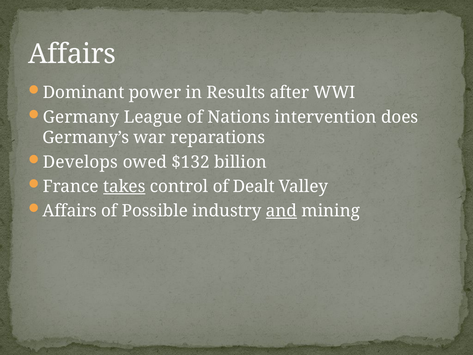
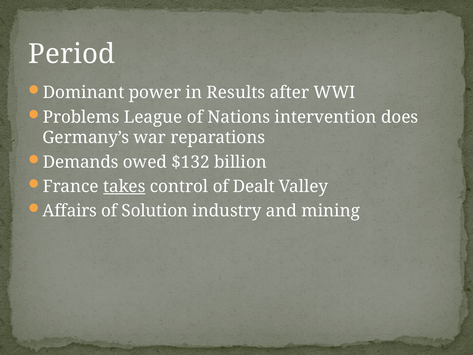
Affairs: Affairs -> Period (72, 54)
Germany: Germany -> Problems (81, 117)
Develops: Develops -> Demands (81, 162)
Possible: Possible -> Solution (155, 211)
and underline: present -> none (282, 211)
